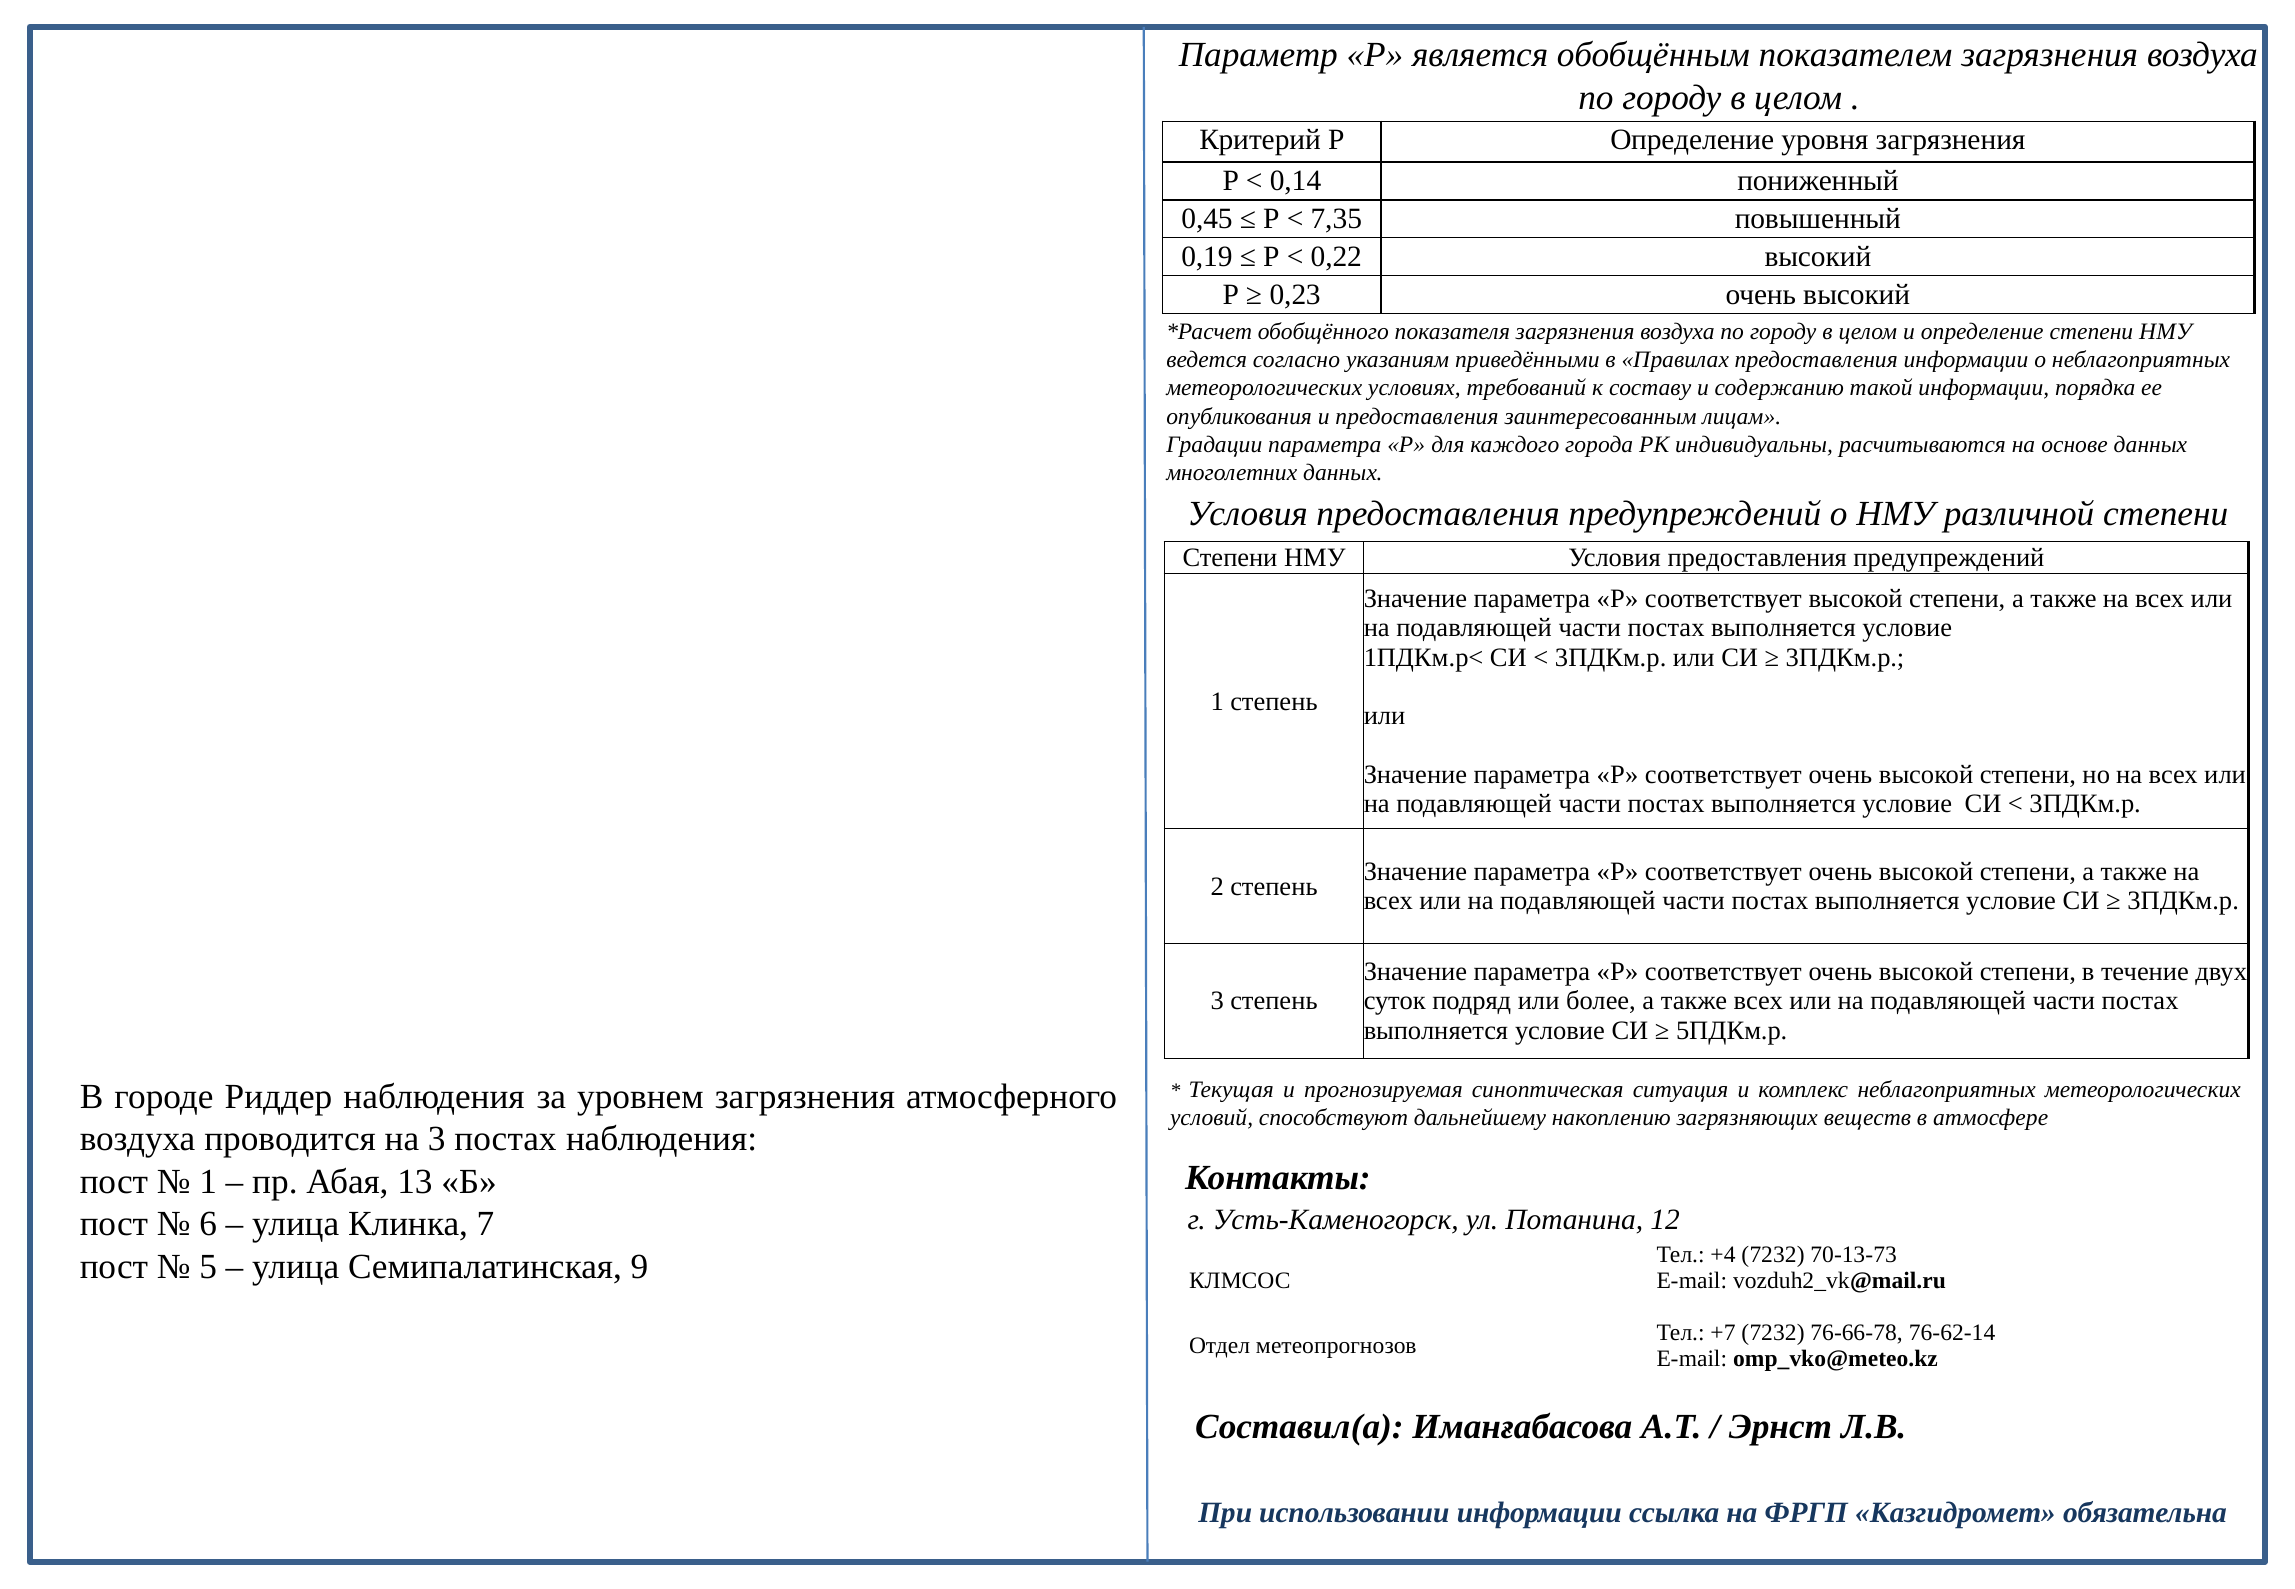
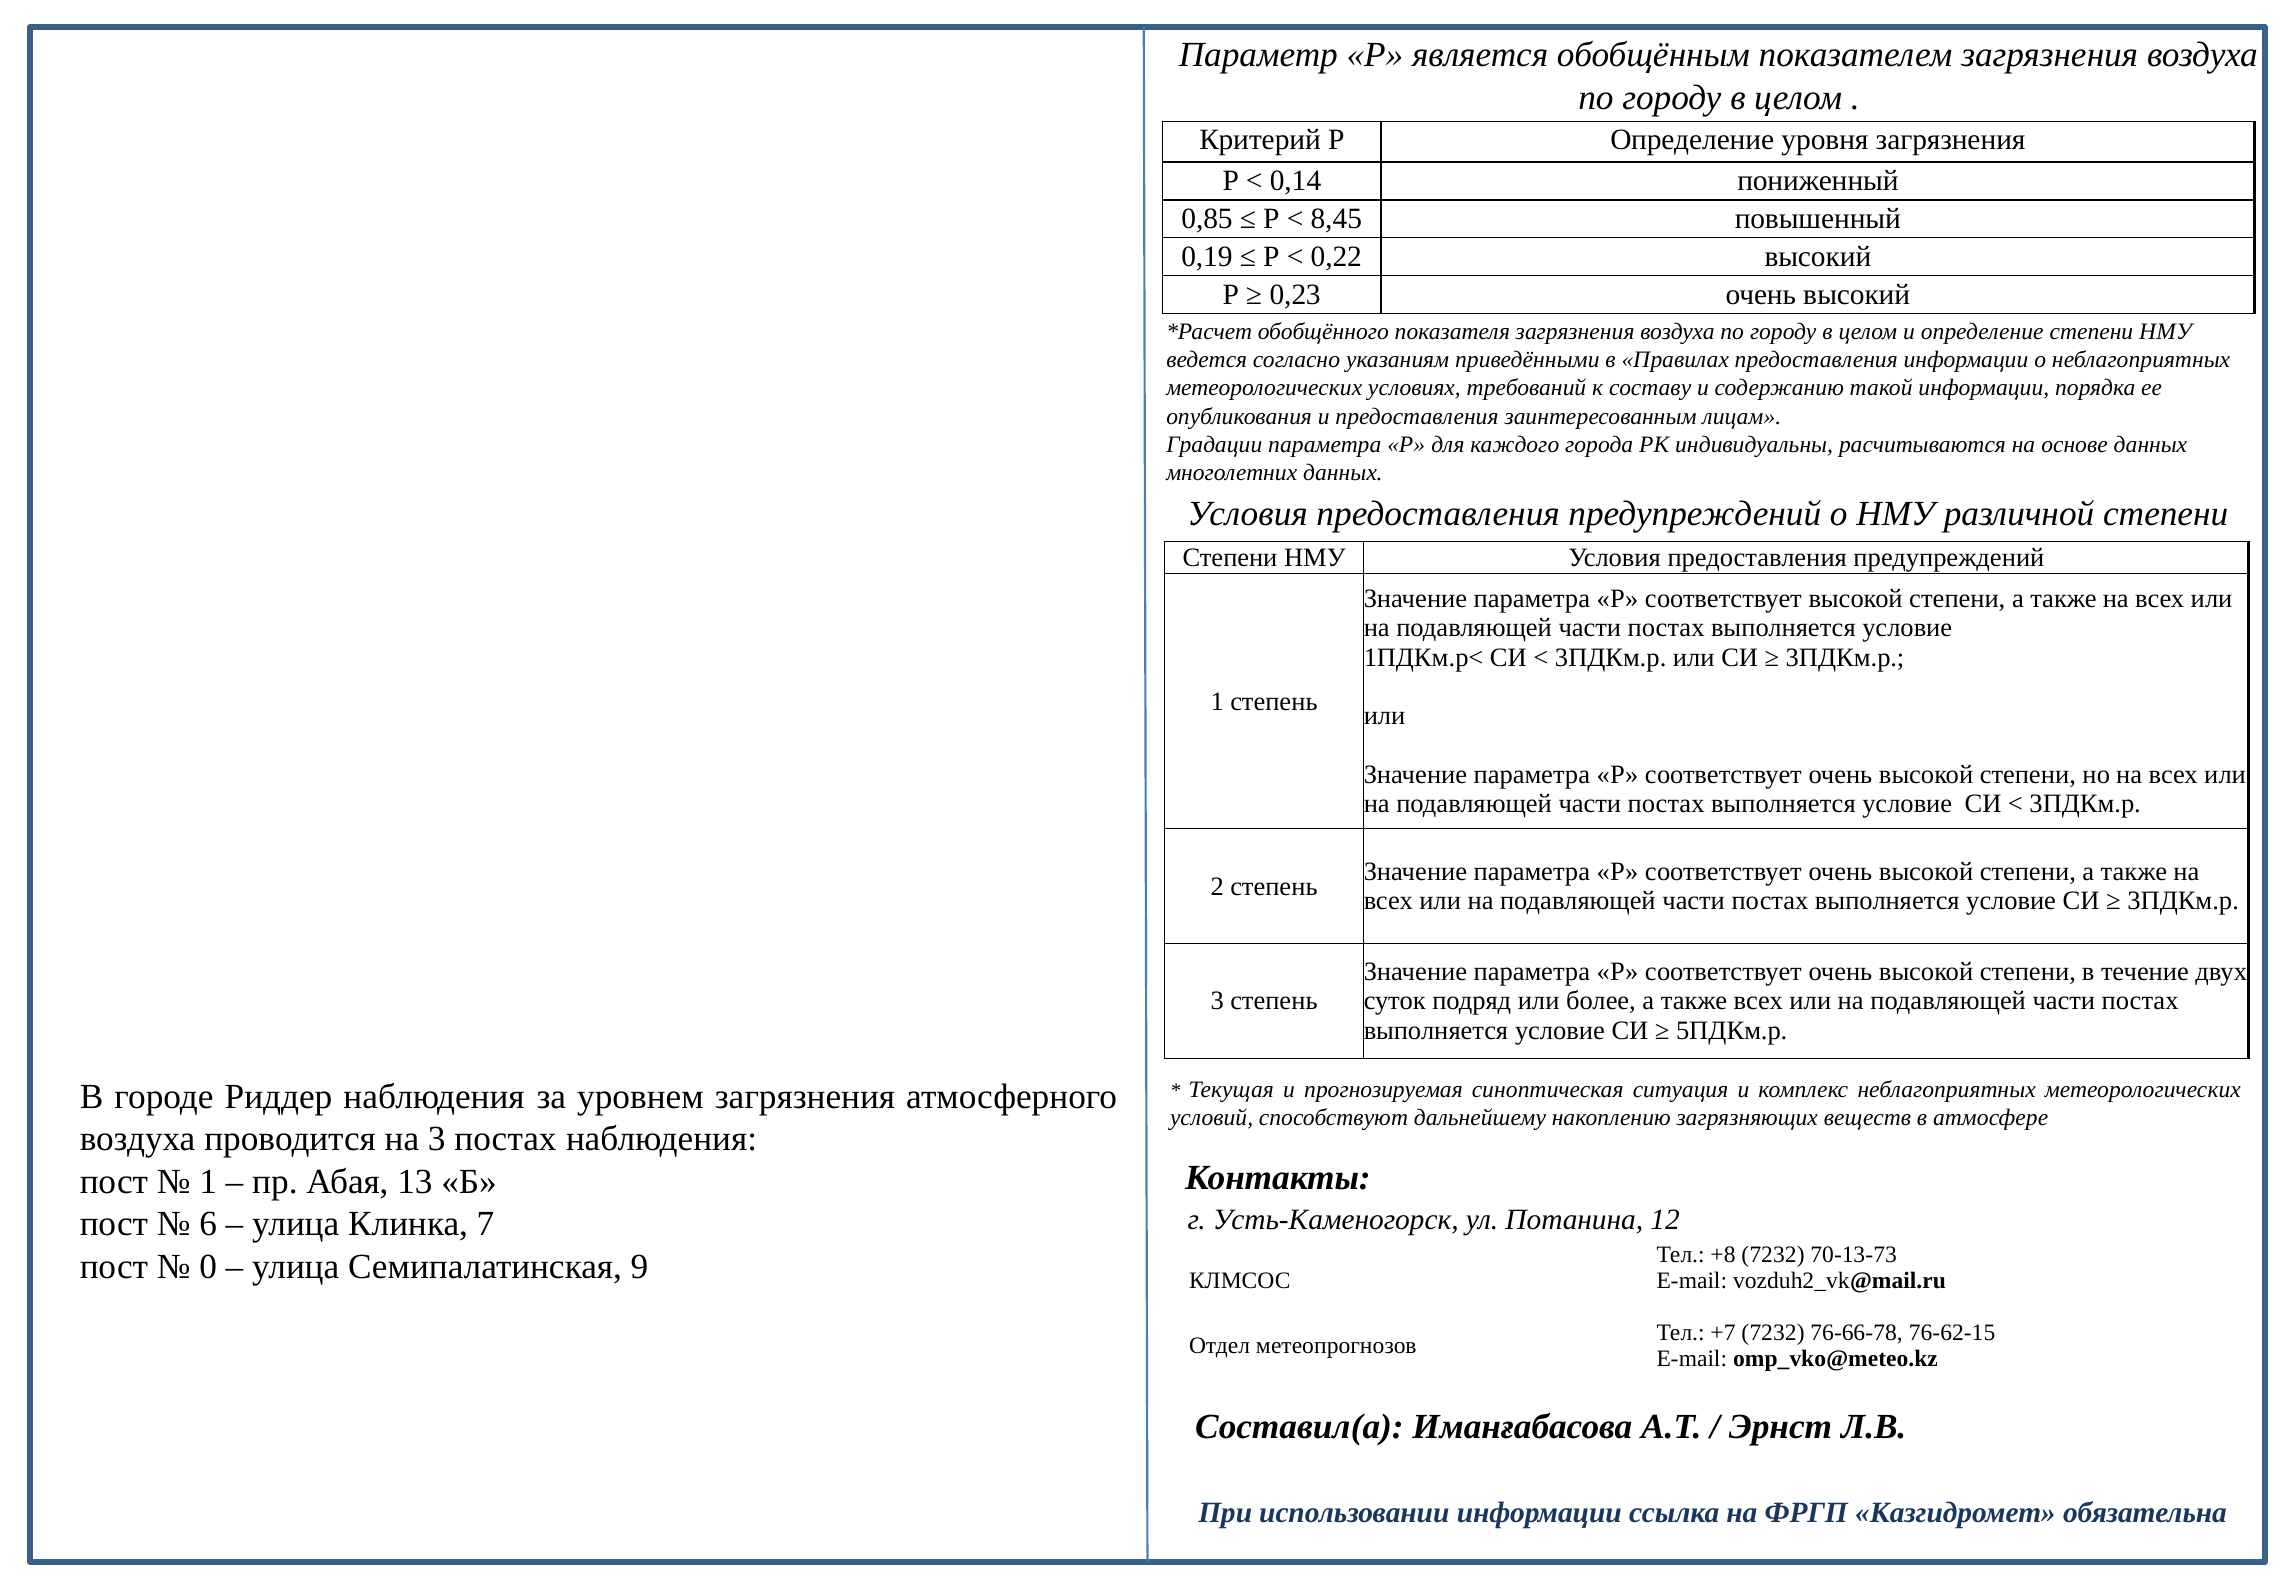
0,45: 0,45 -> 0,85 (1207, 219)
7,35: 7,35 -> 8,45 (1336, 219)
+4: +4 -> +8 (1723, 1255)
5: 5 -> 0 (208, 1266)
76-62-14: 76-62-14 -> 76-62-15 (1952, 1332)
